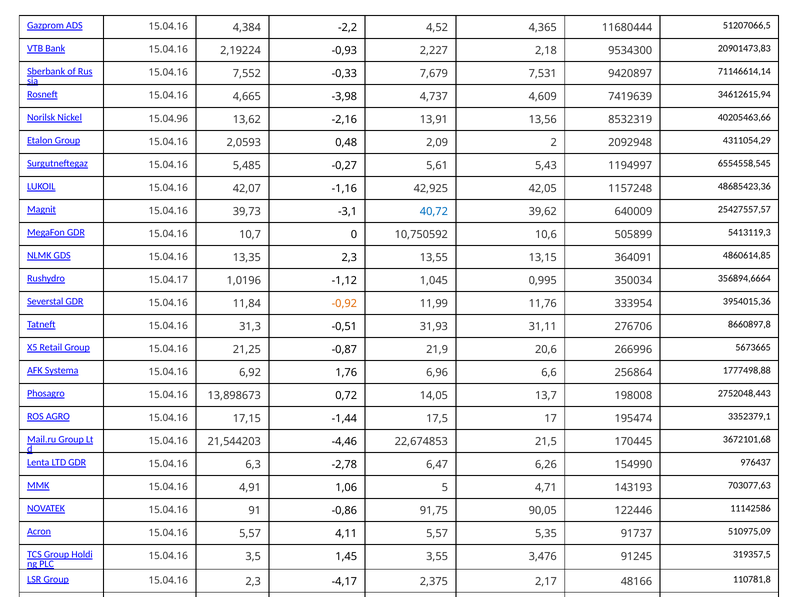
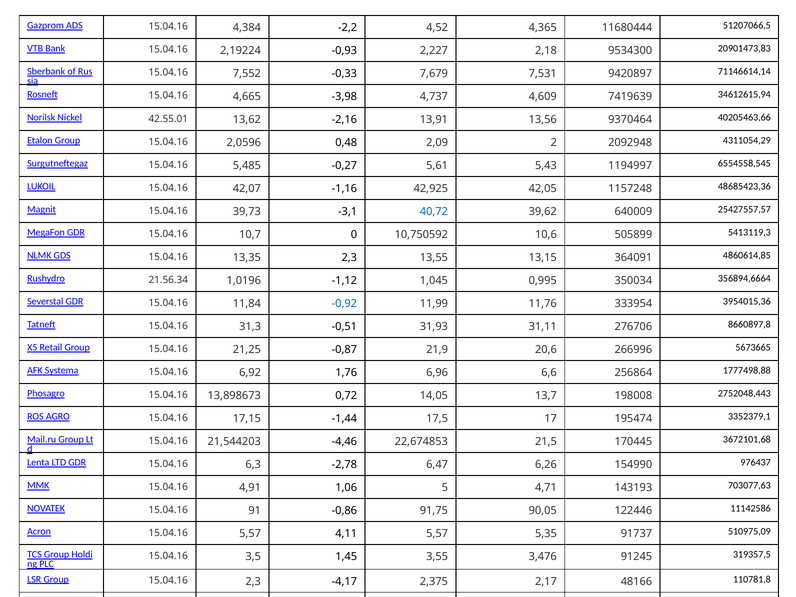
15.04.96: 15.04.96 -> 42.55.01 (168, 119)
8532319: 8532319 -> 9370464 (630, 120)
2,0593: 2,0593 -> 2,0596 (244, 143)
15.04.17: 15.04.17 -> 21.56.34 (168, 280)
-0,92 colour: orange -> blue (344, 304)
